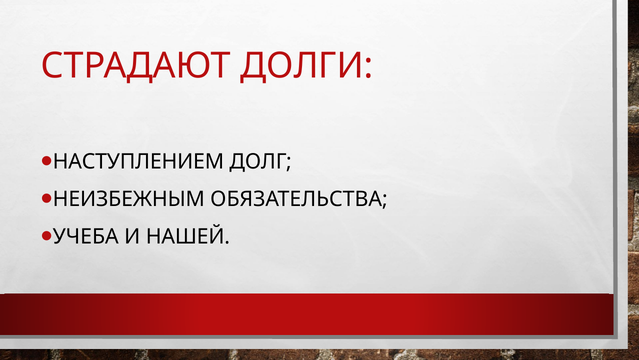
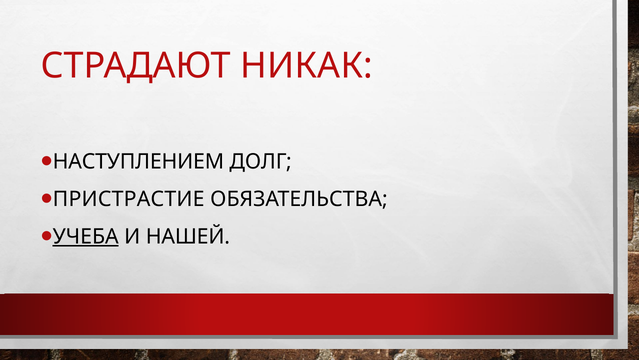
ДОЛГИ: ДОЛГИ -> НИКАК (307, 66)
НЕИЗБЕЖНЫМ: НЕИЗБЕЖНЫМ -> ПРИСТРАСТИЕ (129, 199)
УЧЕБА underline: none -> present (86, 236)
